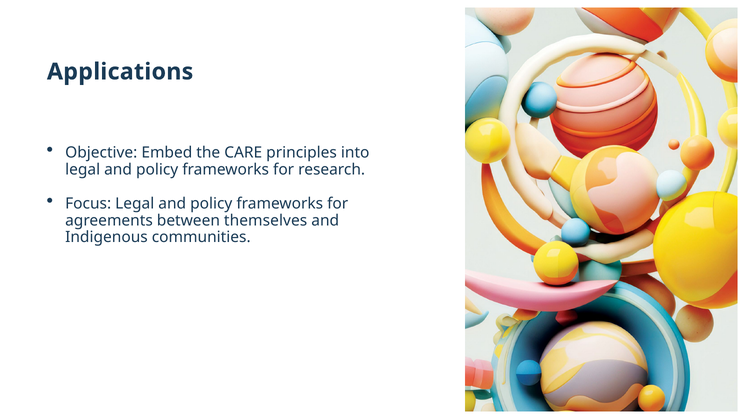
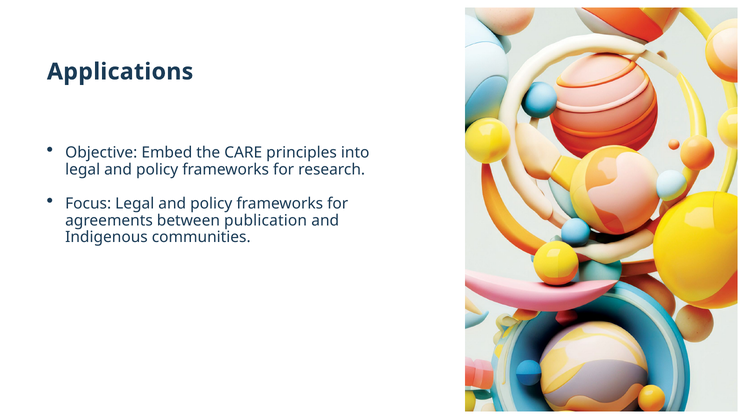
themselves: themselves -> publication (266, 221)
